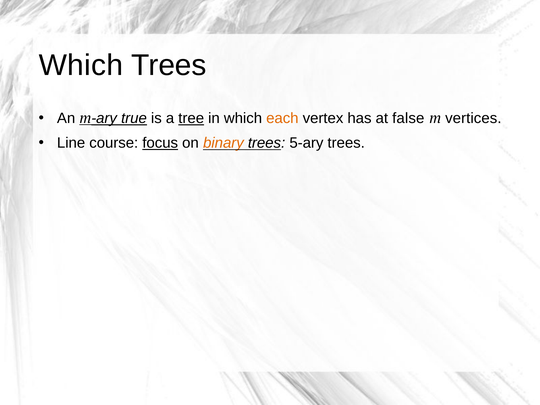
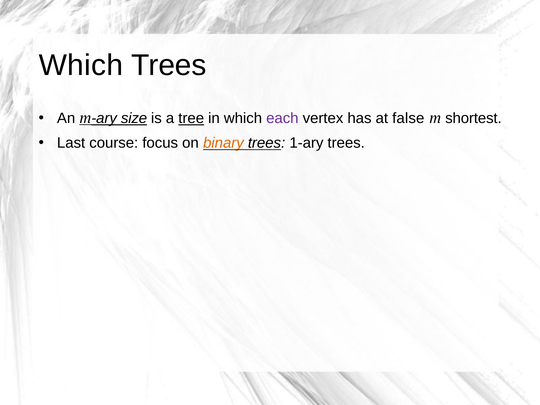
true: true -> size (134, 118)
each colour: orange -> purple (282, 118)
vertices: vertices -> shortest (473, 118)
Line: Line -> Last (71, 143)
focus underline: present -> none (160, 143)
5-ary: 5-ary -> 1-ary (306, 143)
